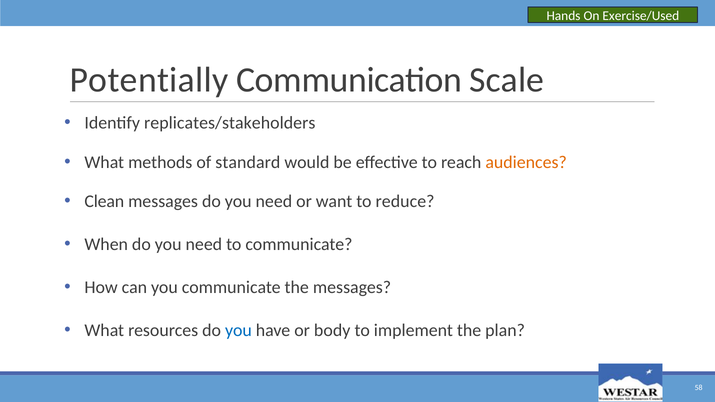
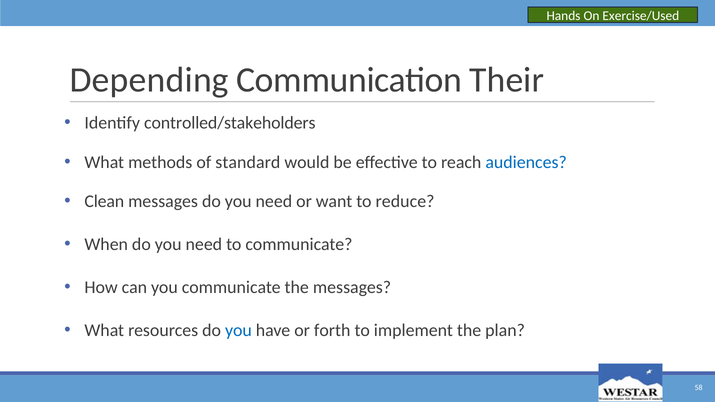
Potentially: Potentially -> Depending (149, 80)
Scale: Scale -> Their (507, 80)
replicates/stakeholders: replicates/stakeholders -> controlled/stakeholders (230, 123)
audiences colour: orange -> blue (526, 162)
body: body -> forth (332, 330)
